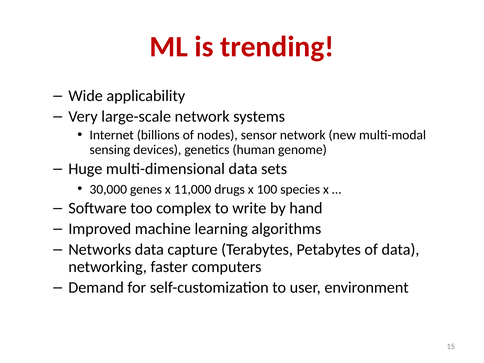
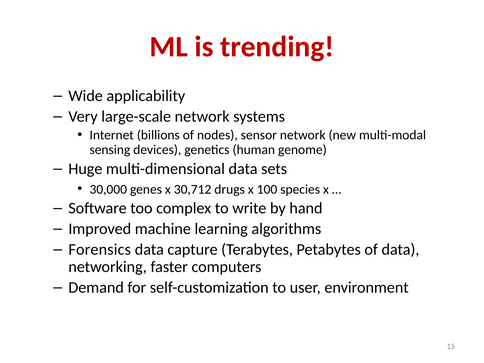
11,000: 11,000 -> 30,712 (193, 189)
Networks: Networks -> Forensics (100, 250)
